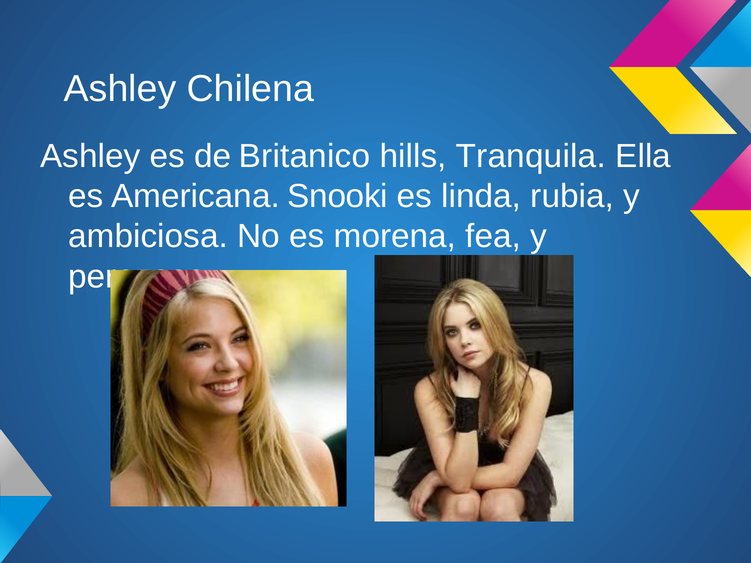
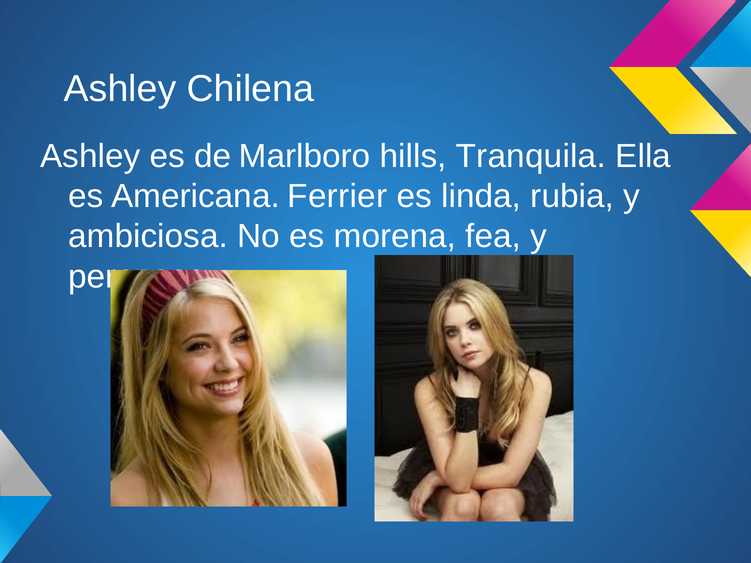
Britanico: Britanico -> Marlboro (305, 156)
Snooki: Snooki -> Ferrier (337, 197)
